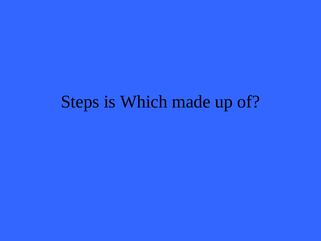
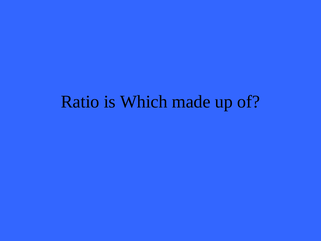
Steps: Steps -> Ratio (80, 102)
